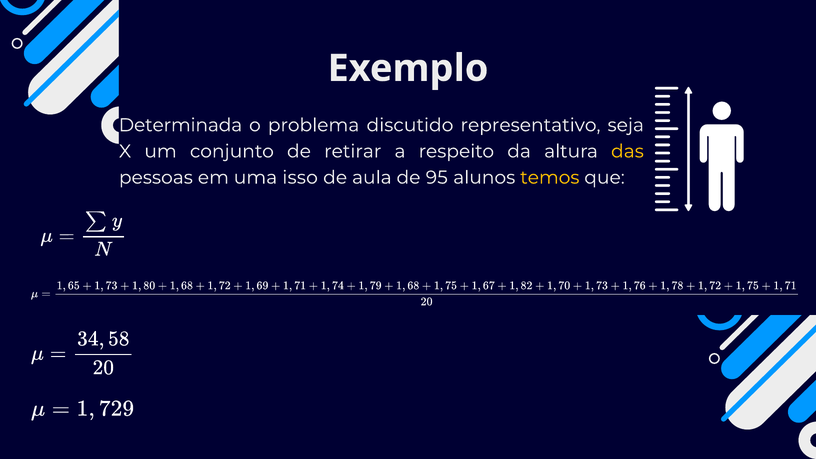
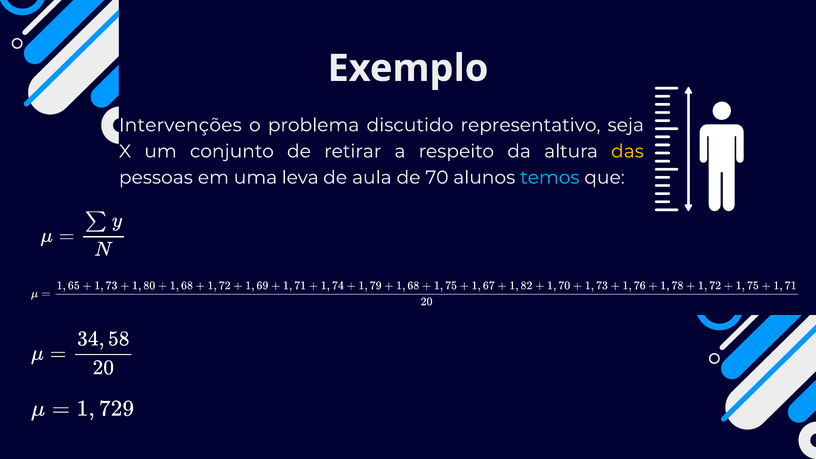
Determinada: Determinada -> Intervenções (180, 125)
isso: isso -> leva (300, 178)
95: 95 -> 70 (437, 178)
temos colour: yellow -> light blue (550, 178)
